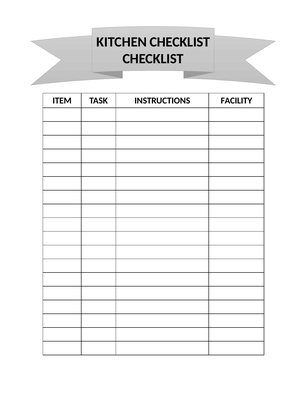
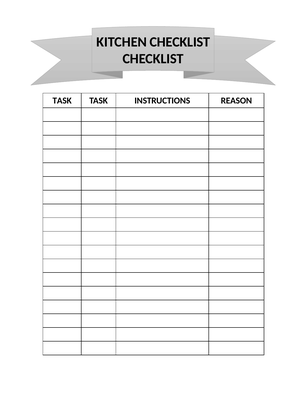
ITEM: ITEM -> TASK (62, 100)
FACILITY: FACILITY -> REASON (236, 100)
